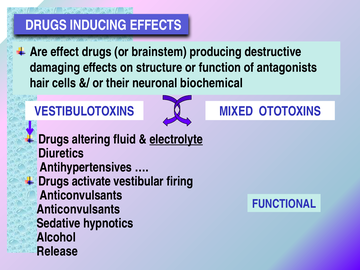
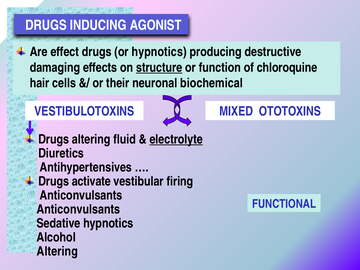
INDUCING EFFECTS: EFFECTS -> AGONIST (156, 25)
or brainstem: brainstem -> hypnotics (159, 52)
structure underline: none -> present (159, 67)
antagonists: antagonists -> chloroquine (287, 67)
Release: Release -> Altering (57, 251)
